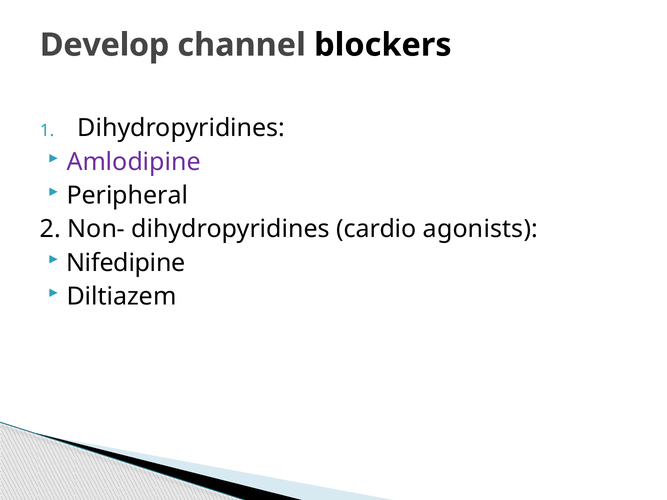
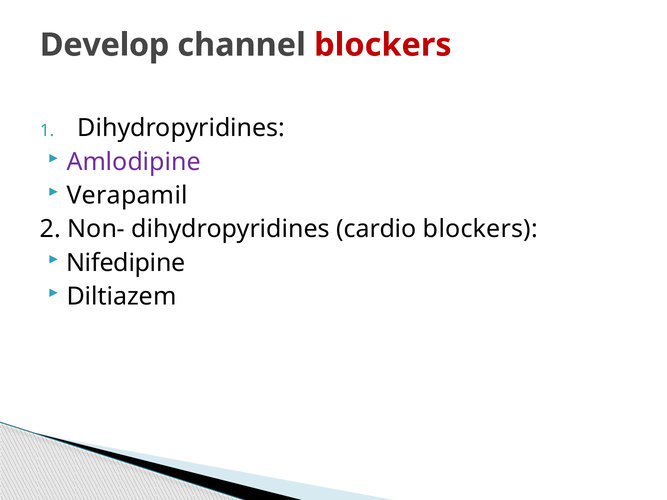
blockers colour: black -> red (383, 45)
Peripheral: Peripheral -> Verapamil (127, 196)
cardio agonists: agonists -> blockers (480, 229)
